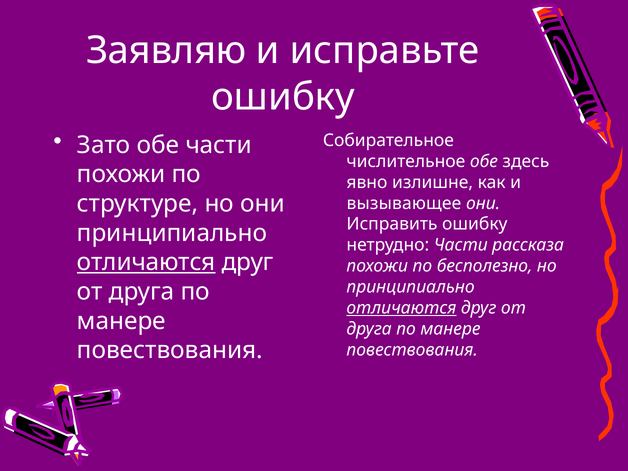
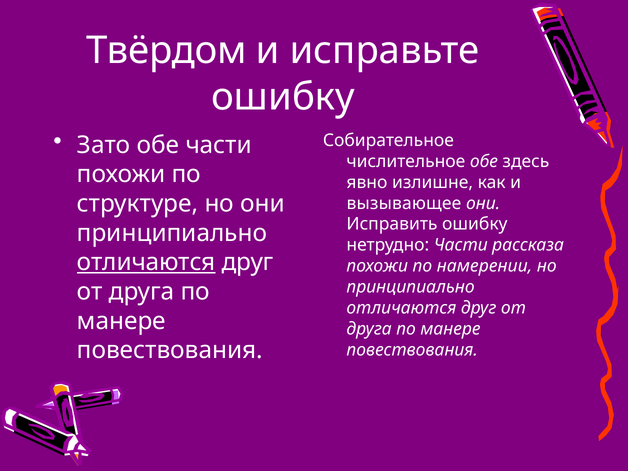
Заявляю: Заявляю -> Твёрдом (166, 51)
бесполезно: бесполезно -> намерении (485, 266)
отличаются underline: present -> none (401, 308)
